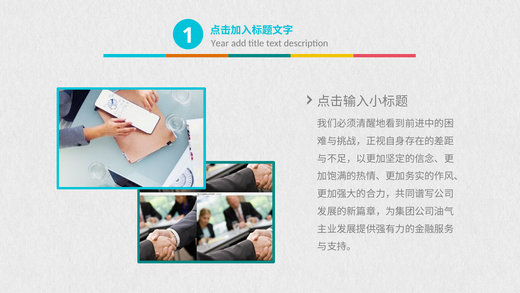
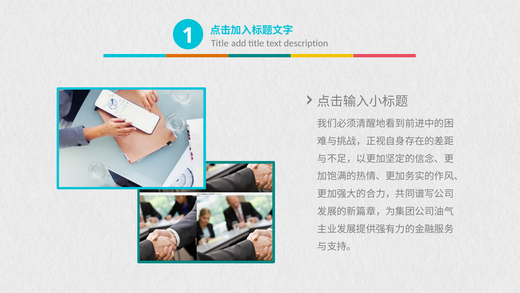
Year: Year -> Title (220, 43)
